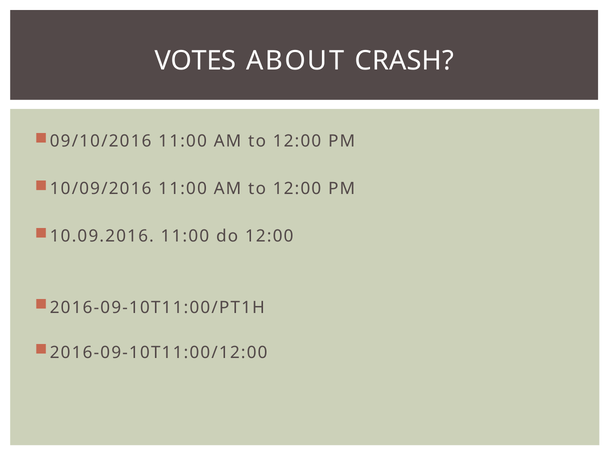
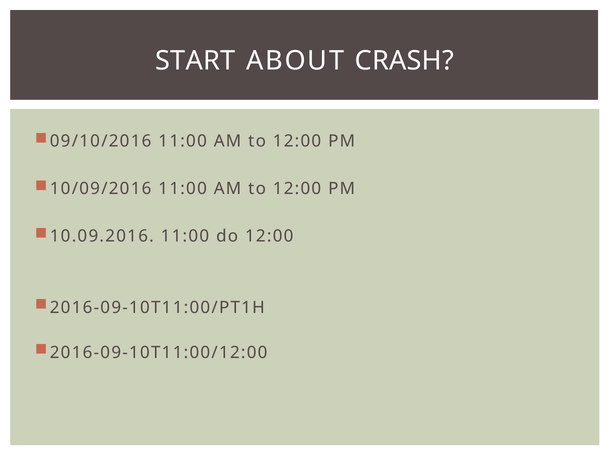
VOTES: VOTES -> START (195, 61)
